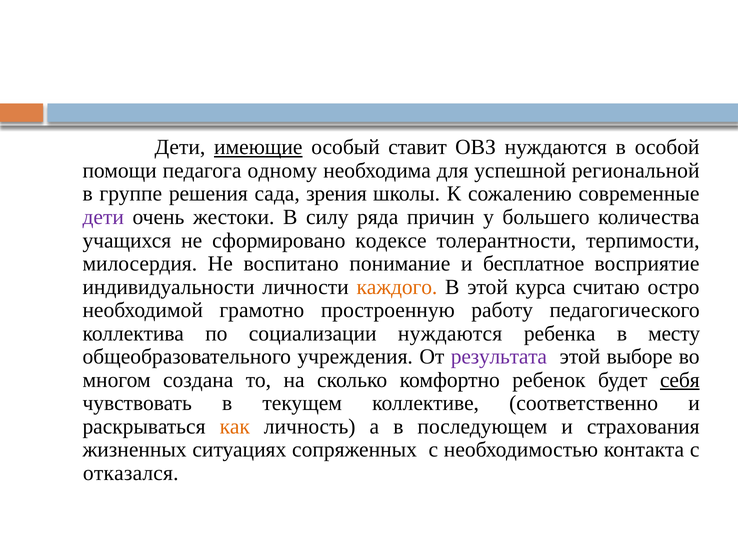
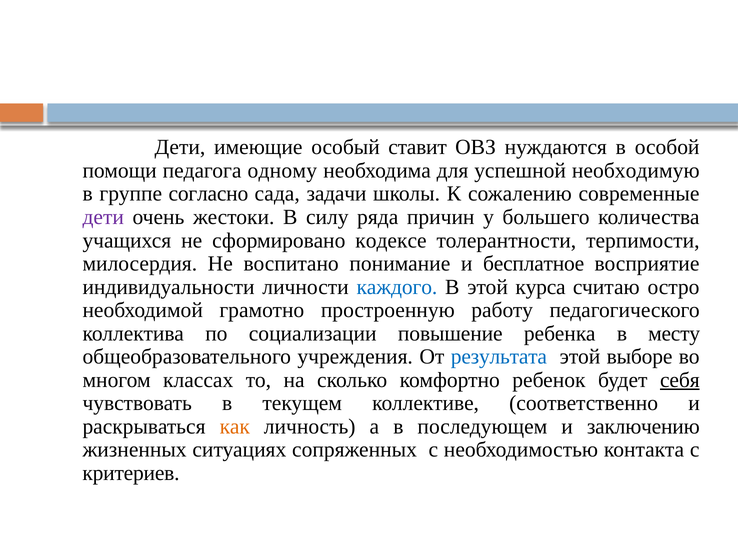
имеющие underline: present -> none (258, 147)
региональной: региональной -> необходимую (636, 170)
решения: решения -> согласно (208, 194)
зрения: зрения -> задачи (337, 194)
каждого colour: orange -> blue (397, 287)
социализации нуждаются: нуждаются -> повышение (450, 333)
результата colour: purple -> blue (499, 356)
создана: создана -> классах (198, 380)
страхования: страхования -> заключению (643, 426)
отказался: отказался -> критериев (131, 473)
